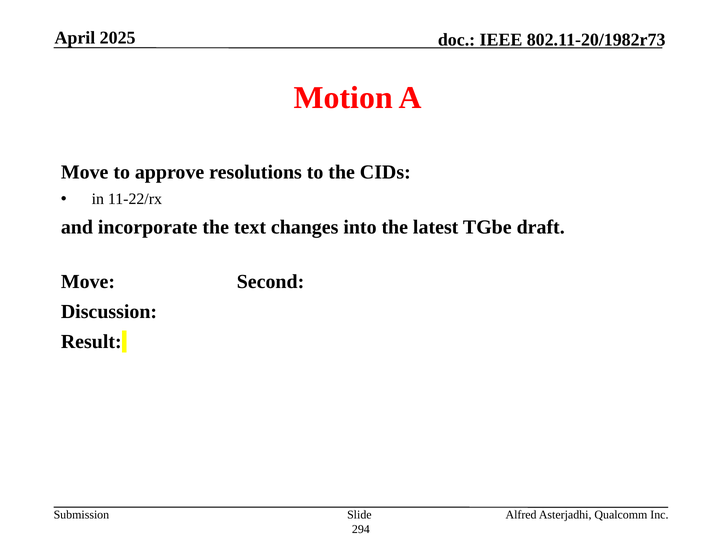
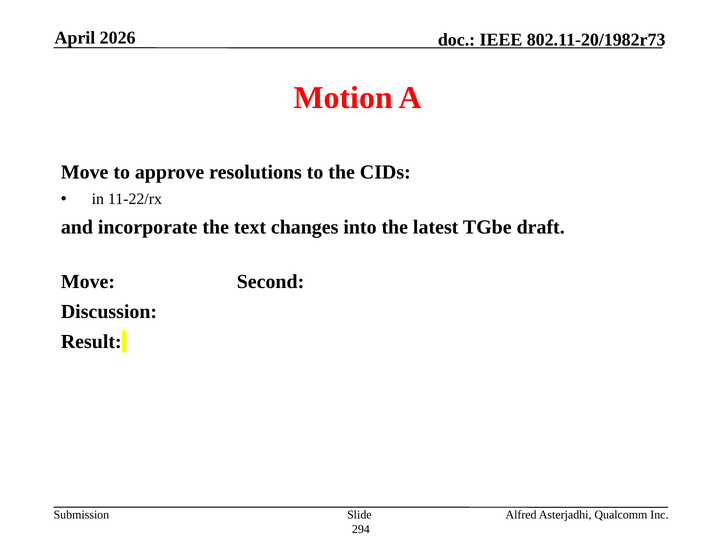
2025: 2025 -> 2026 (118, 38)
